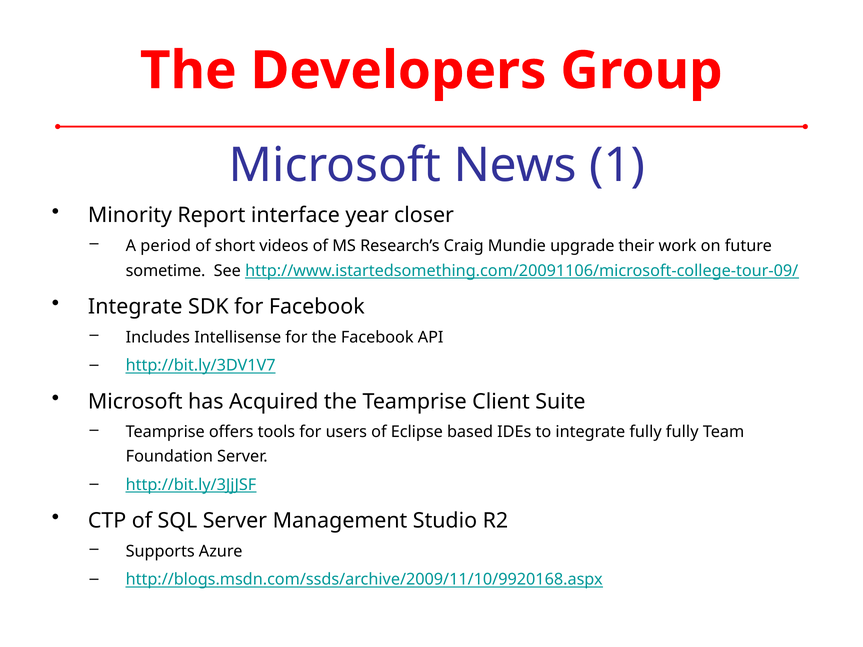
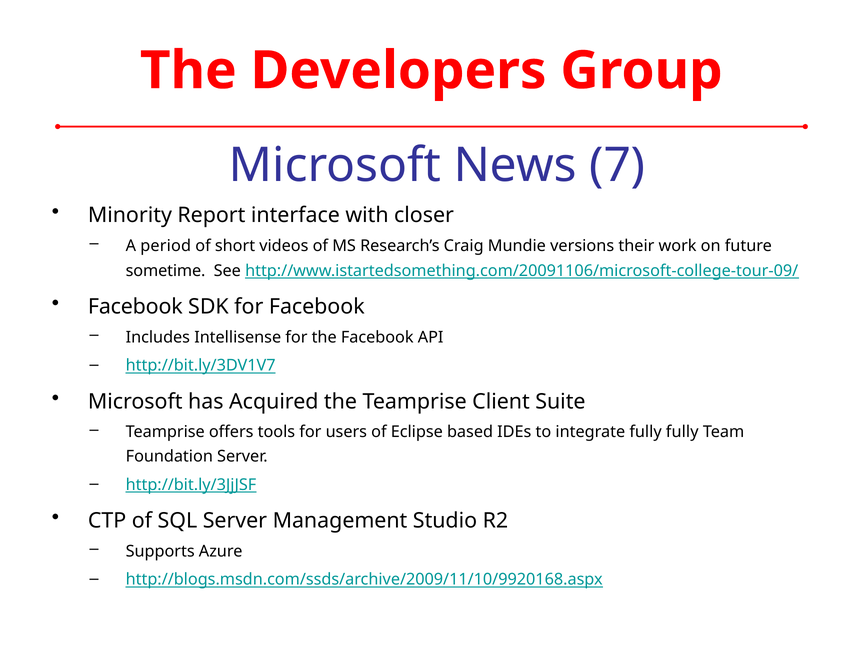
1: 1 -> 7 (617, 165)
year: year -> with (367, 215)
upgrade: upgrade -> versions (582, 246)
Integrate: Integrate -> Facebook (135, 307)
